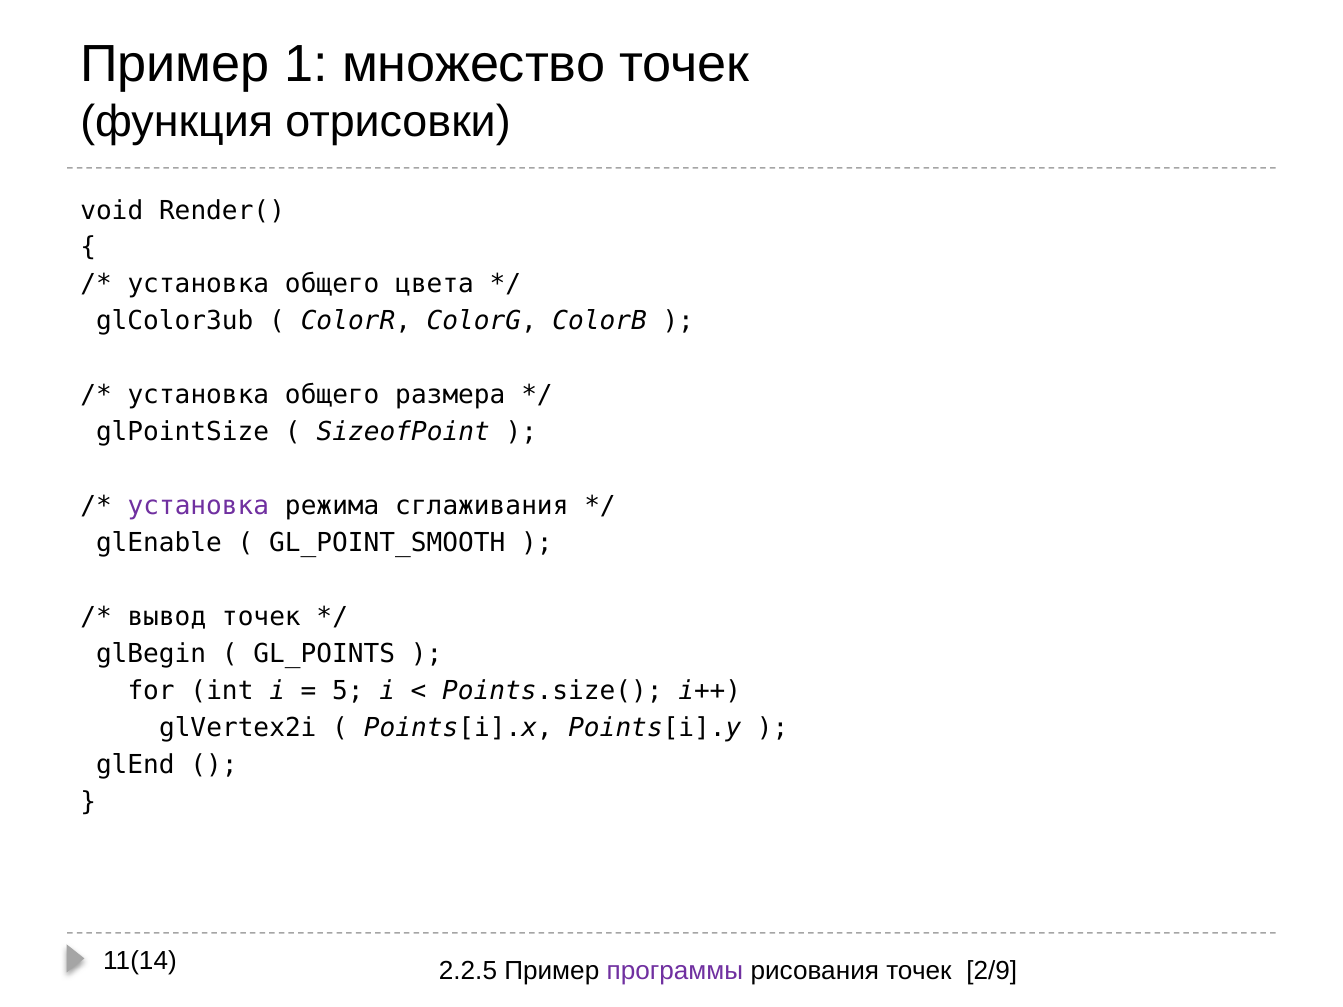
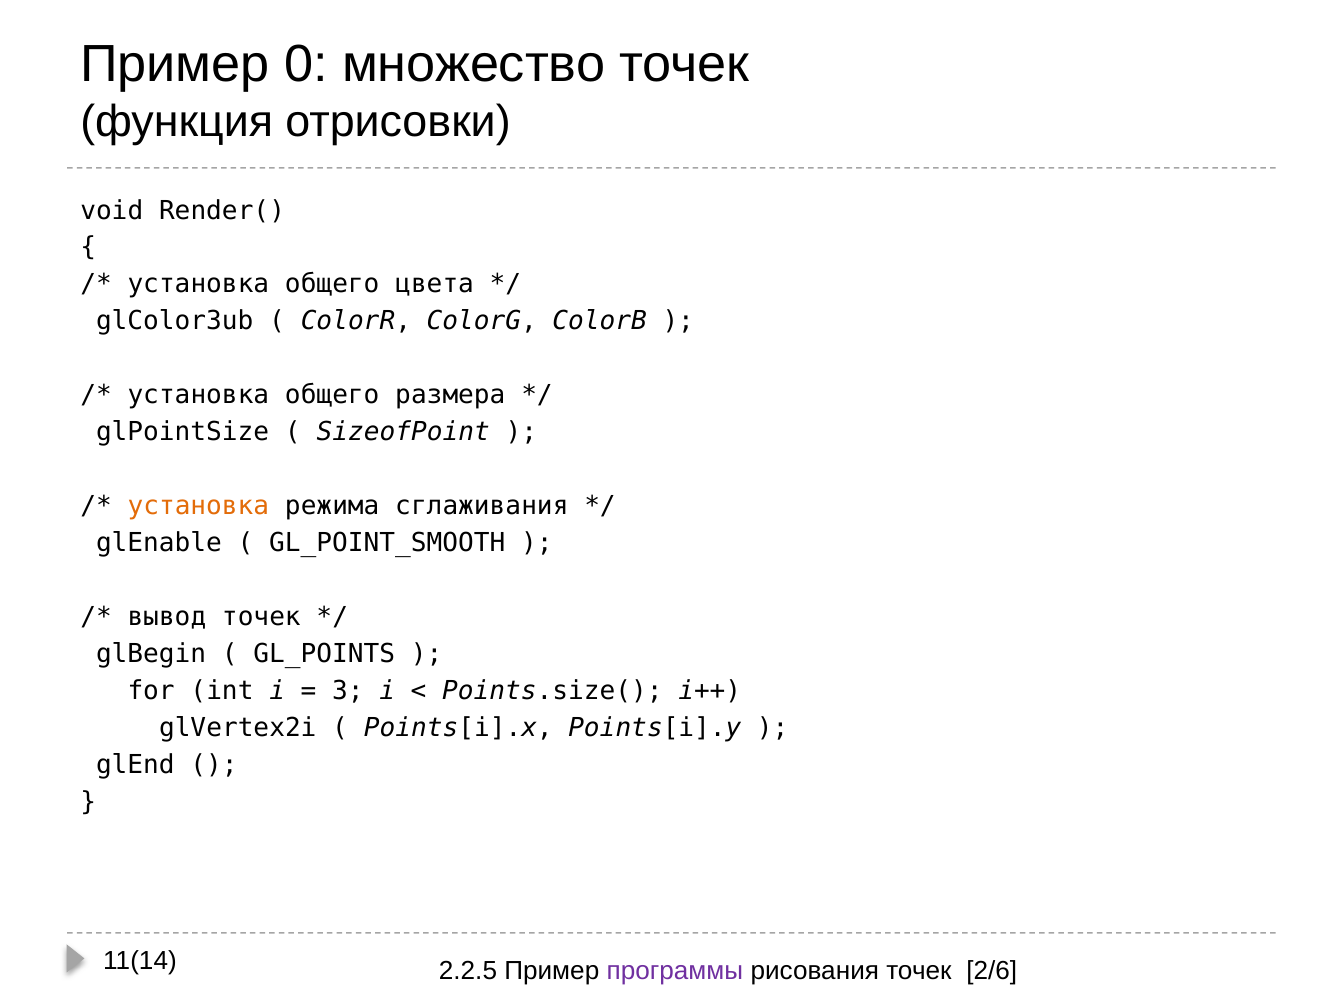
1: 1 -> 0 (306, 64)
установка colour: purple -> orange (198, 506)
5: 5 -> 3 (348, 691)
2/9: 2/9 -> 2/6 (992, 971)
